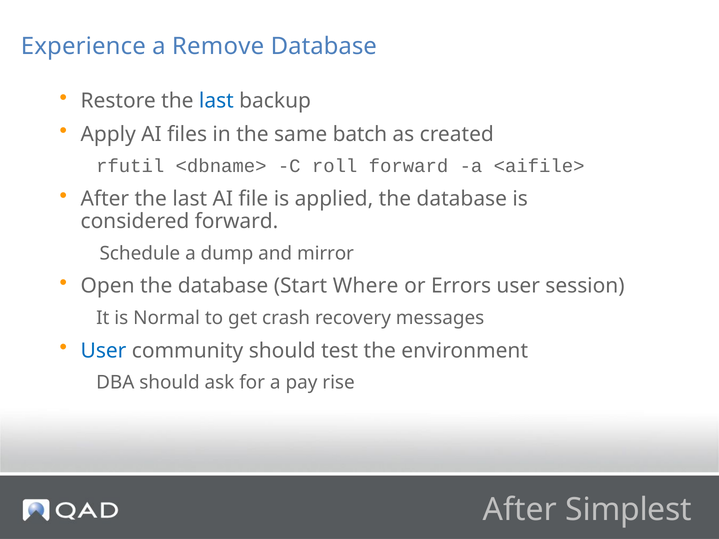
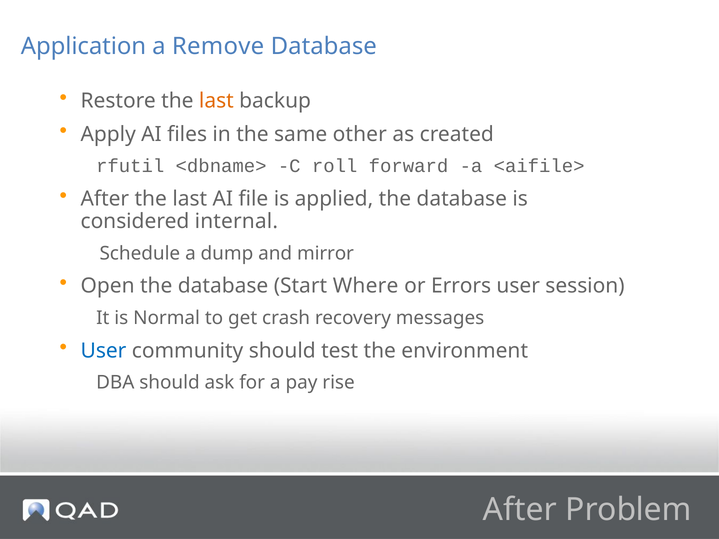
Experience: Experience -> Application (83, 46)
last colour: blue -> orange (216, 101)
batch: batch -> other (360, 134)
considered forward: forward -> internal (236, 222)
Simplest: Simplest -> Problem (629, 510)
